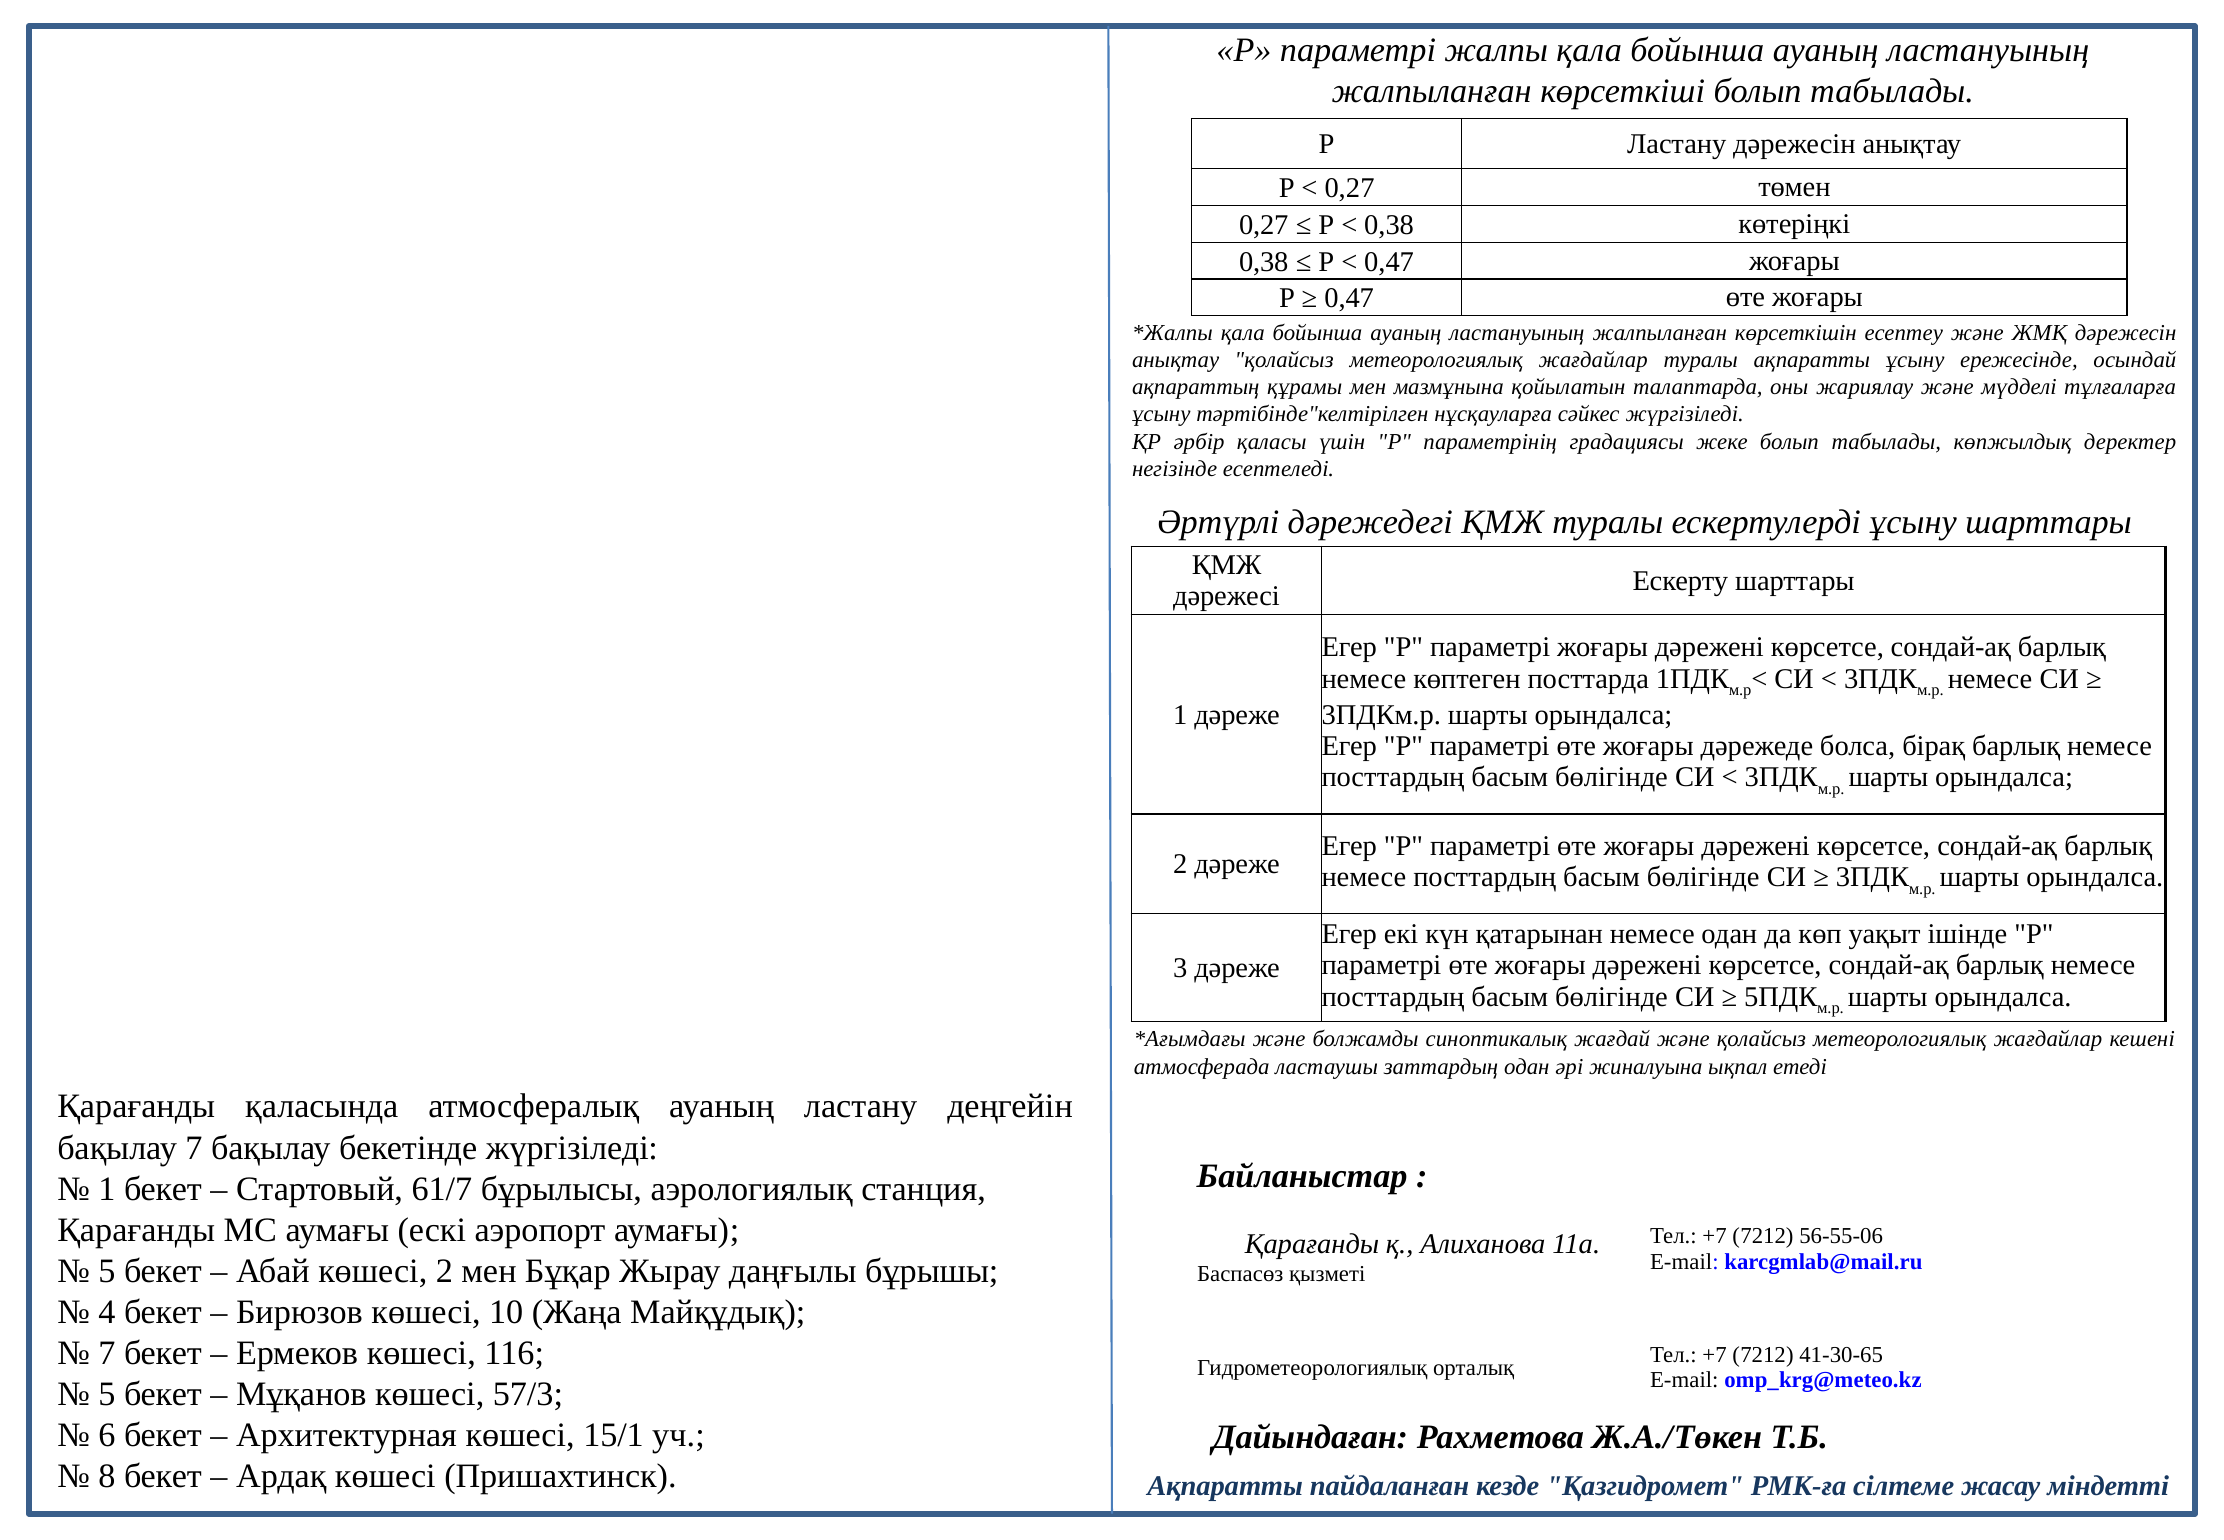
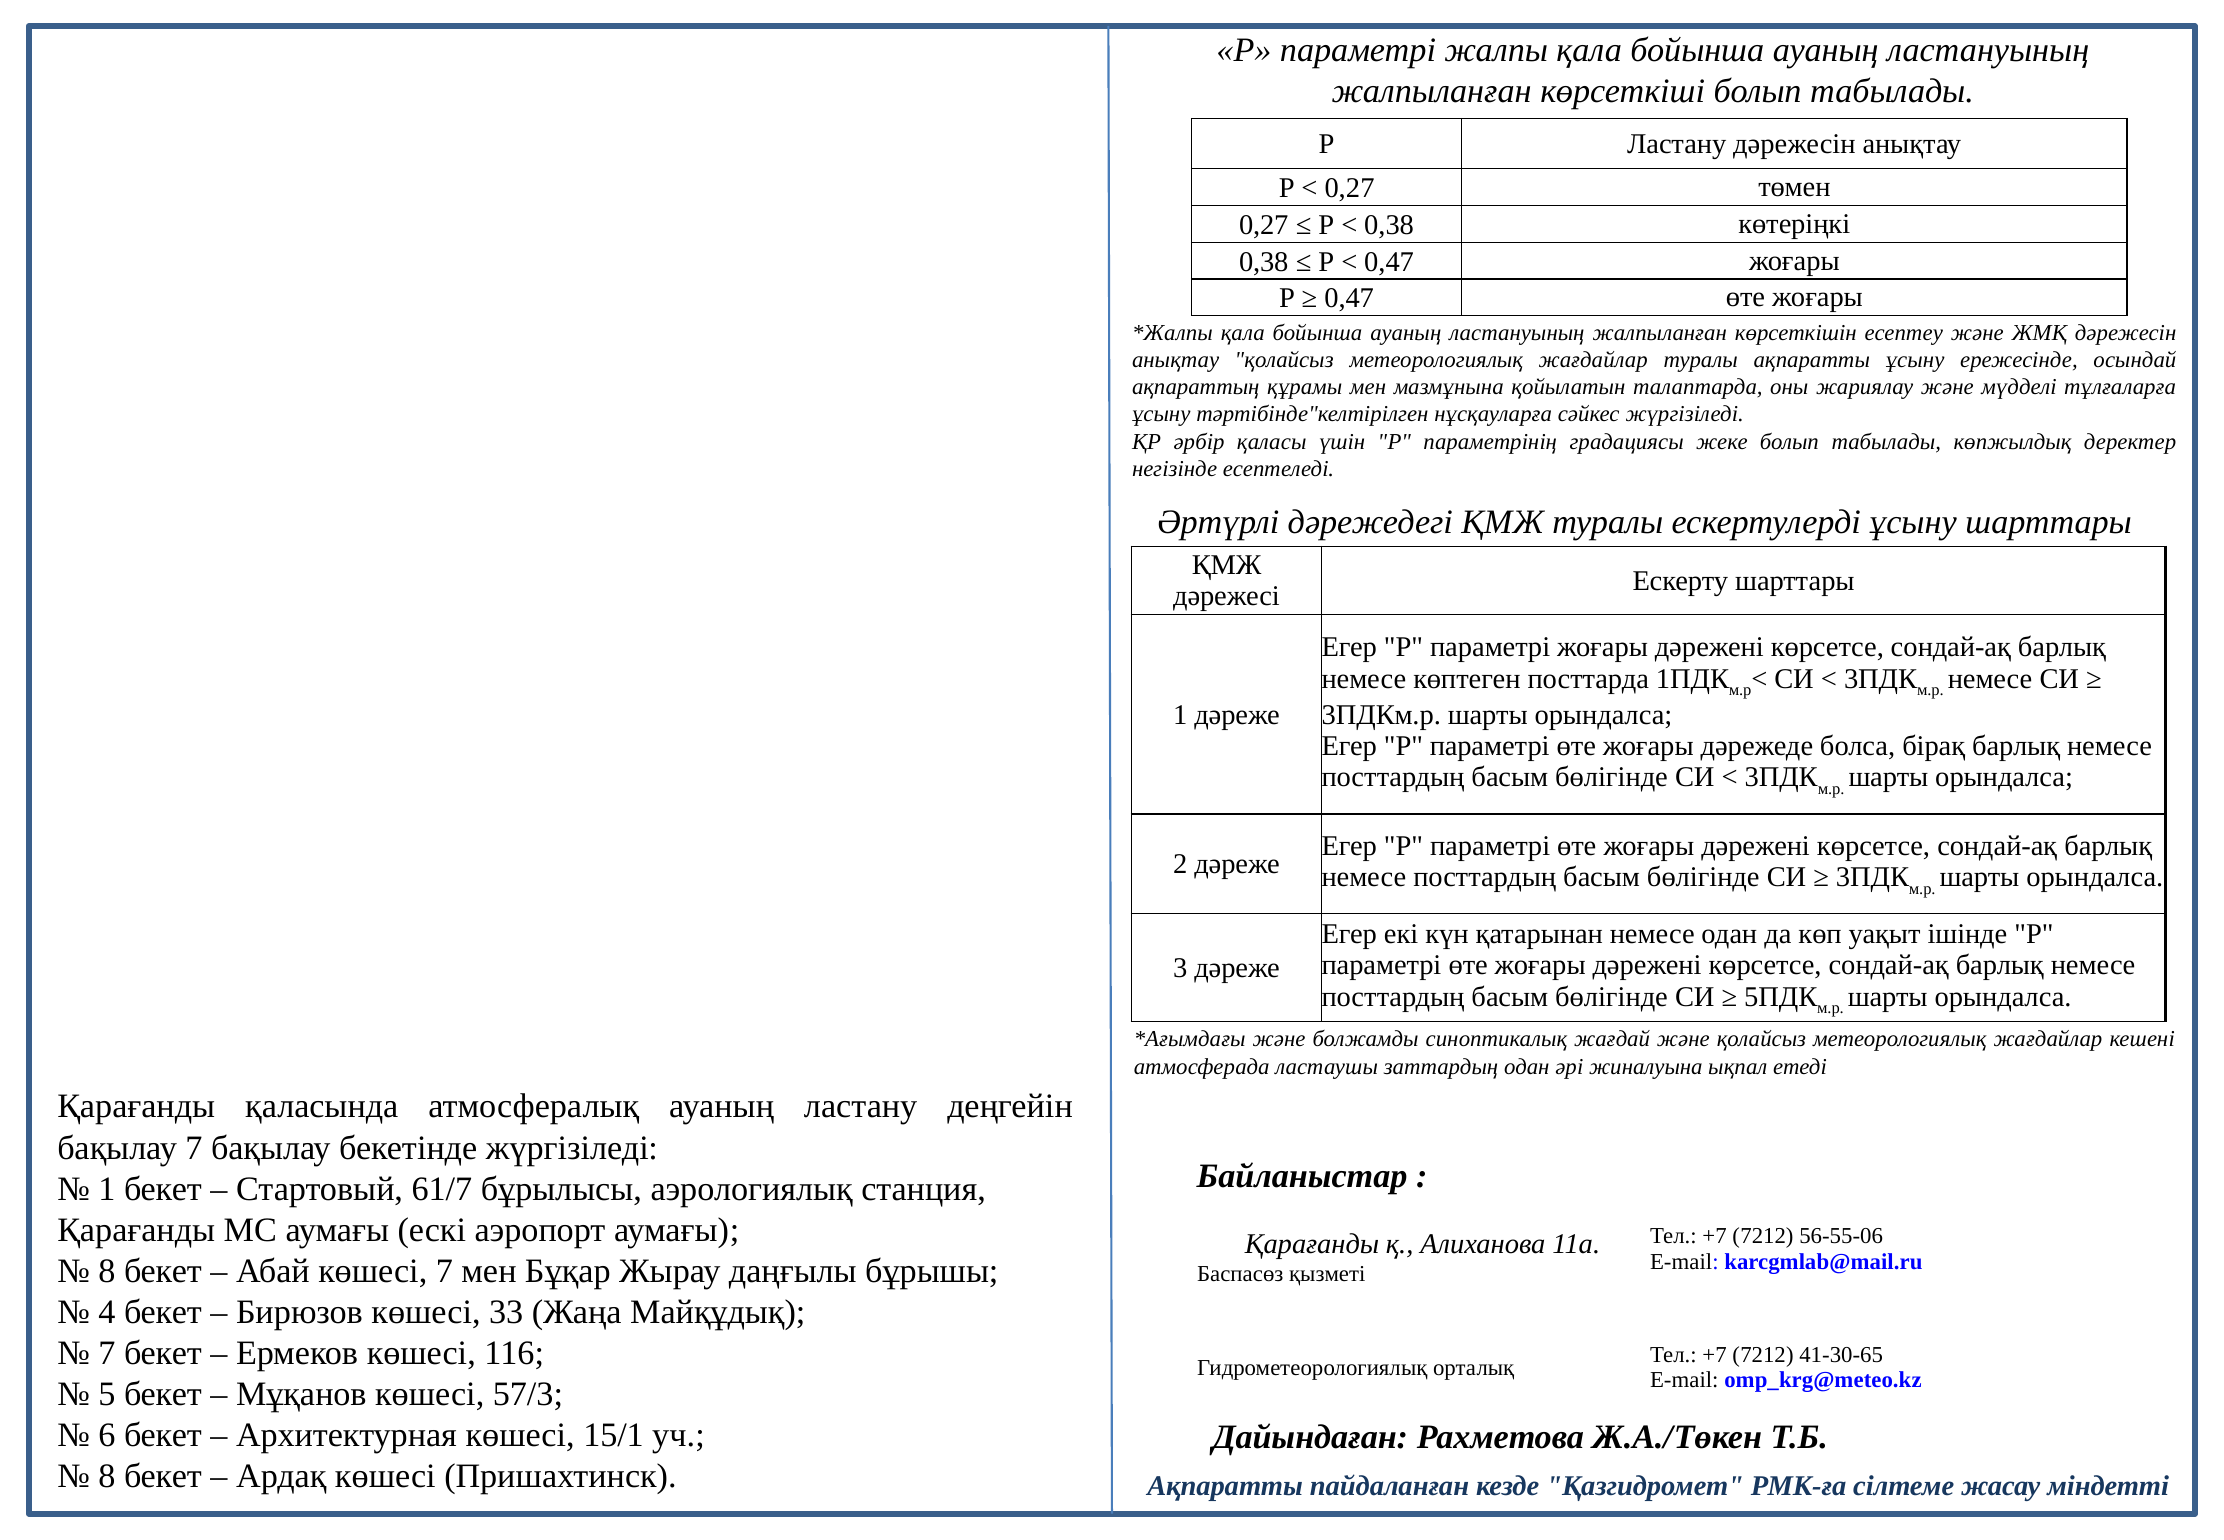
5: 5 -> 8 (107, 1271)
көшесі 2: 2 -> 7 (444, 1271)
10: 10 -> 33 (506, 1312)
